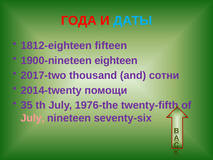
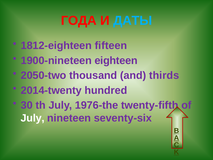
2017-two: 2017-two -> 2050-two (44, 75)
сотни: сотни -> thirds (164, 75)
помощи: помощи -> hundred (106, 90)
35: 35 -> 30 (27, 105)
July colour: pink -> white (33, 118)
